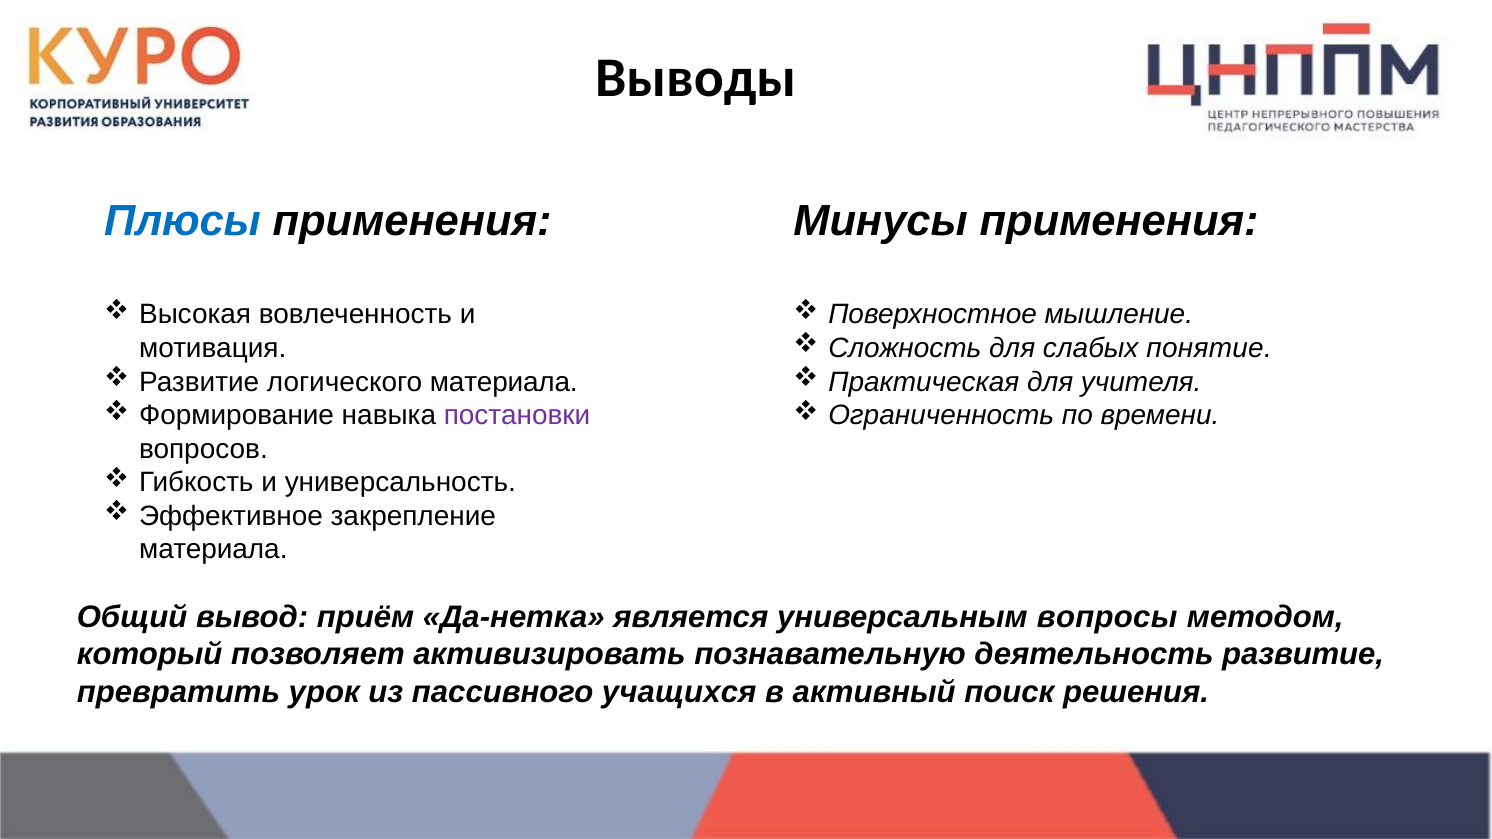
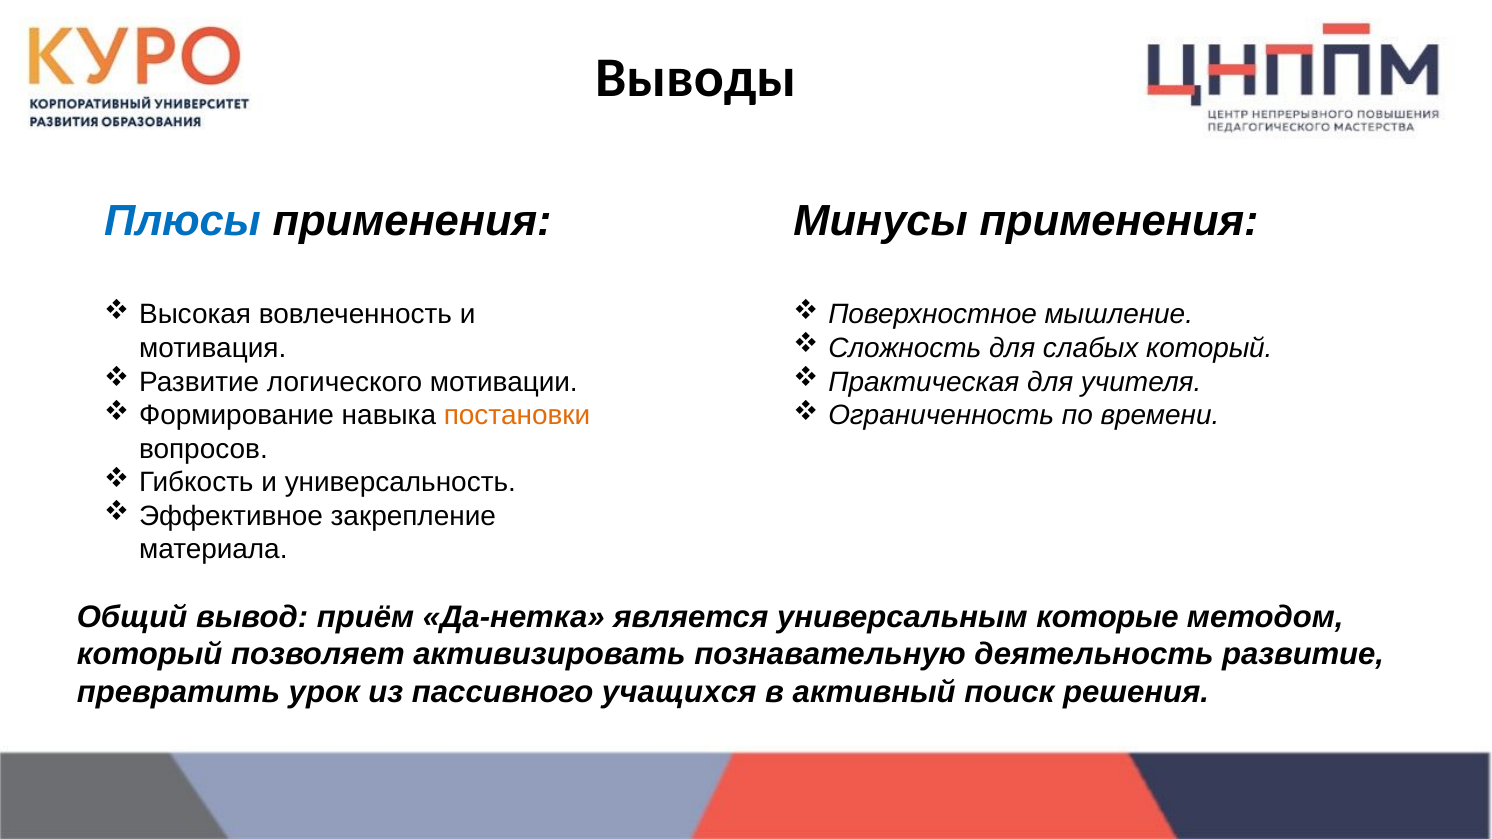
слабых понятие: понятие -> который (1209, 348)
логического материала: материала -> мотивации (504, 382)
постановки colour: purple -> orange (517, 415)
вопросы: вопросы -> которые (1107, 617)
